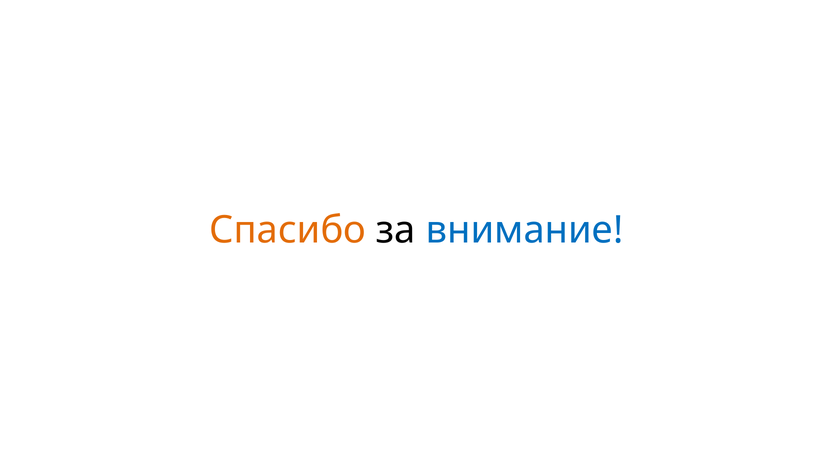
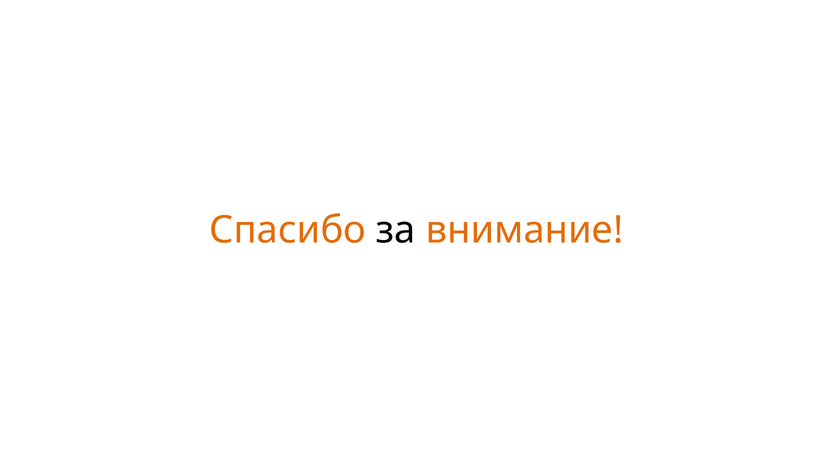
внимание colour: blue -> orange (524, 230)
